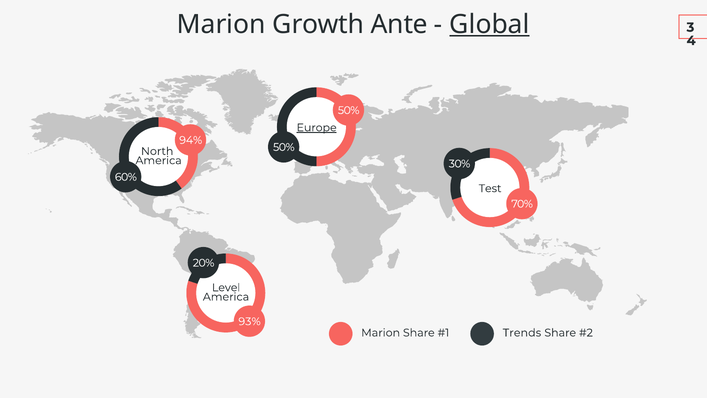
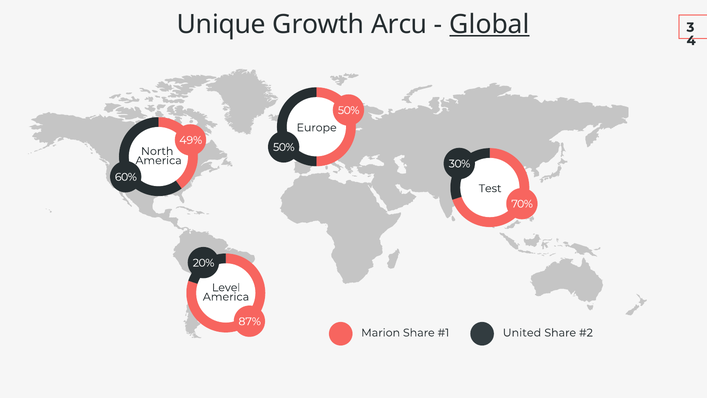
Marion: Marion -> Unique (221, 24)
Ante: Ante -> Arcu (399, 24)
Europe underline: present -> none (317, 128)
94%: 94% -> 49% (191, 140)
93%: 93% -> 87% (250, 321)
Trends: Trends -> United (522, 333)
